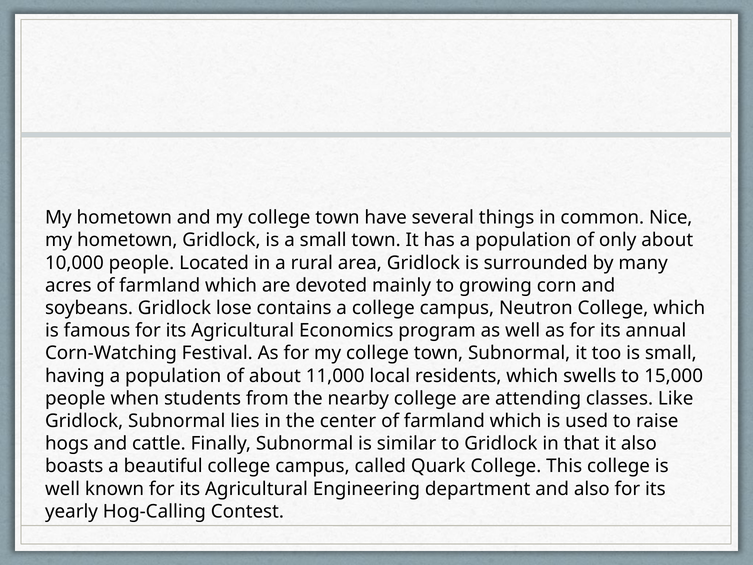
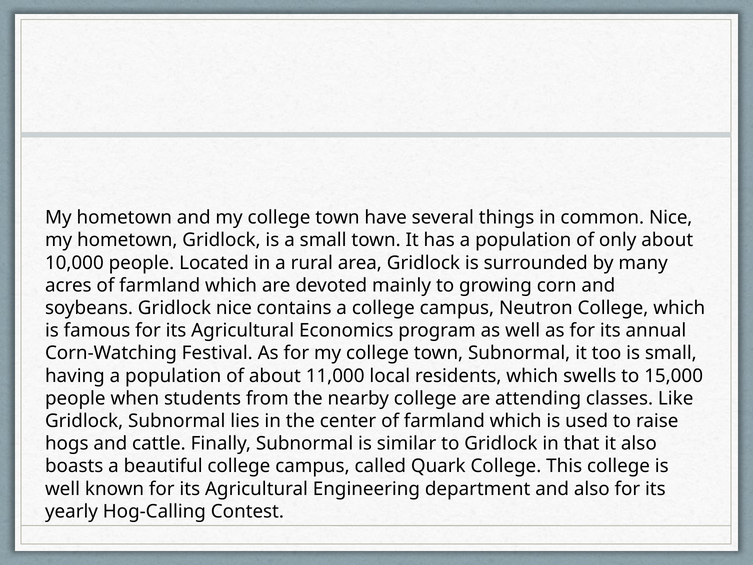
Gridlock lose: lose -> nice (234, 308)
